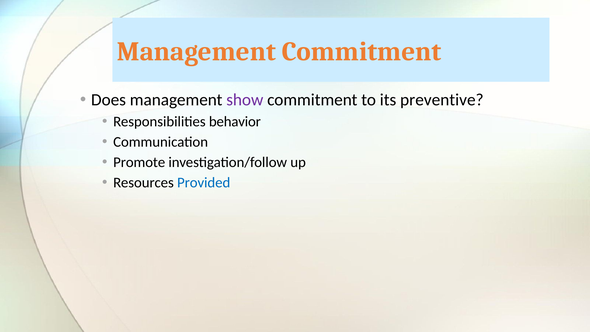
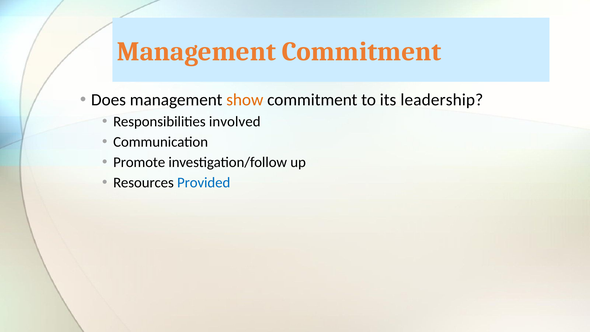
show colour: purple -> orange (245, 100)
preventive: preventive -> leadership (442, 100)
behavior: behavior -> involved (235, 121)
